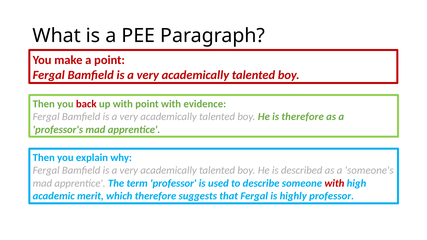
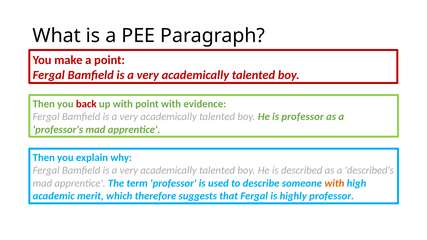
is therefore: therefore -> professor (303, 117)
someone's: someone's -> described's (369, 170)
with colour: red -> orange (334, 183)
